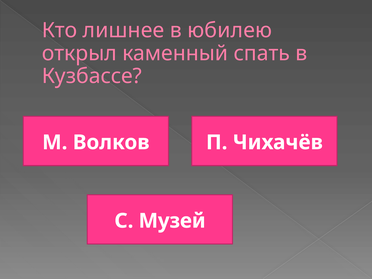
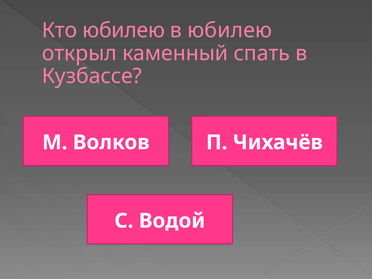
Кто лишнее: лишнее -> юбилею (124, 31)
Музей: Музей -> Водой (172, 221)
